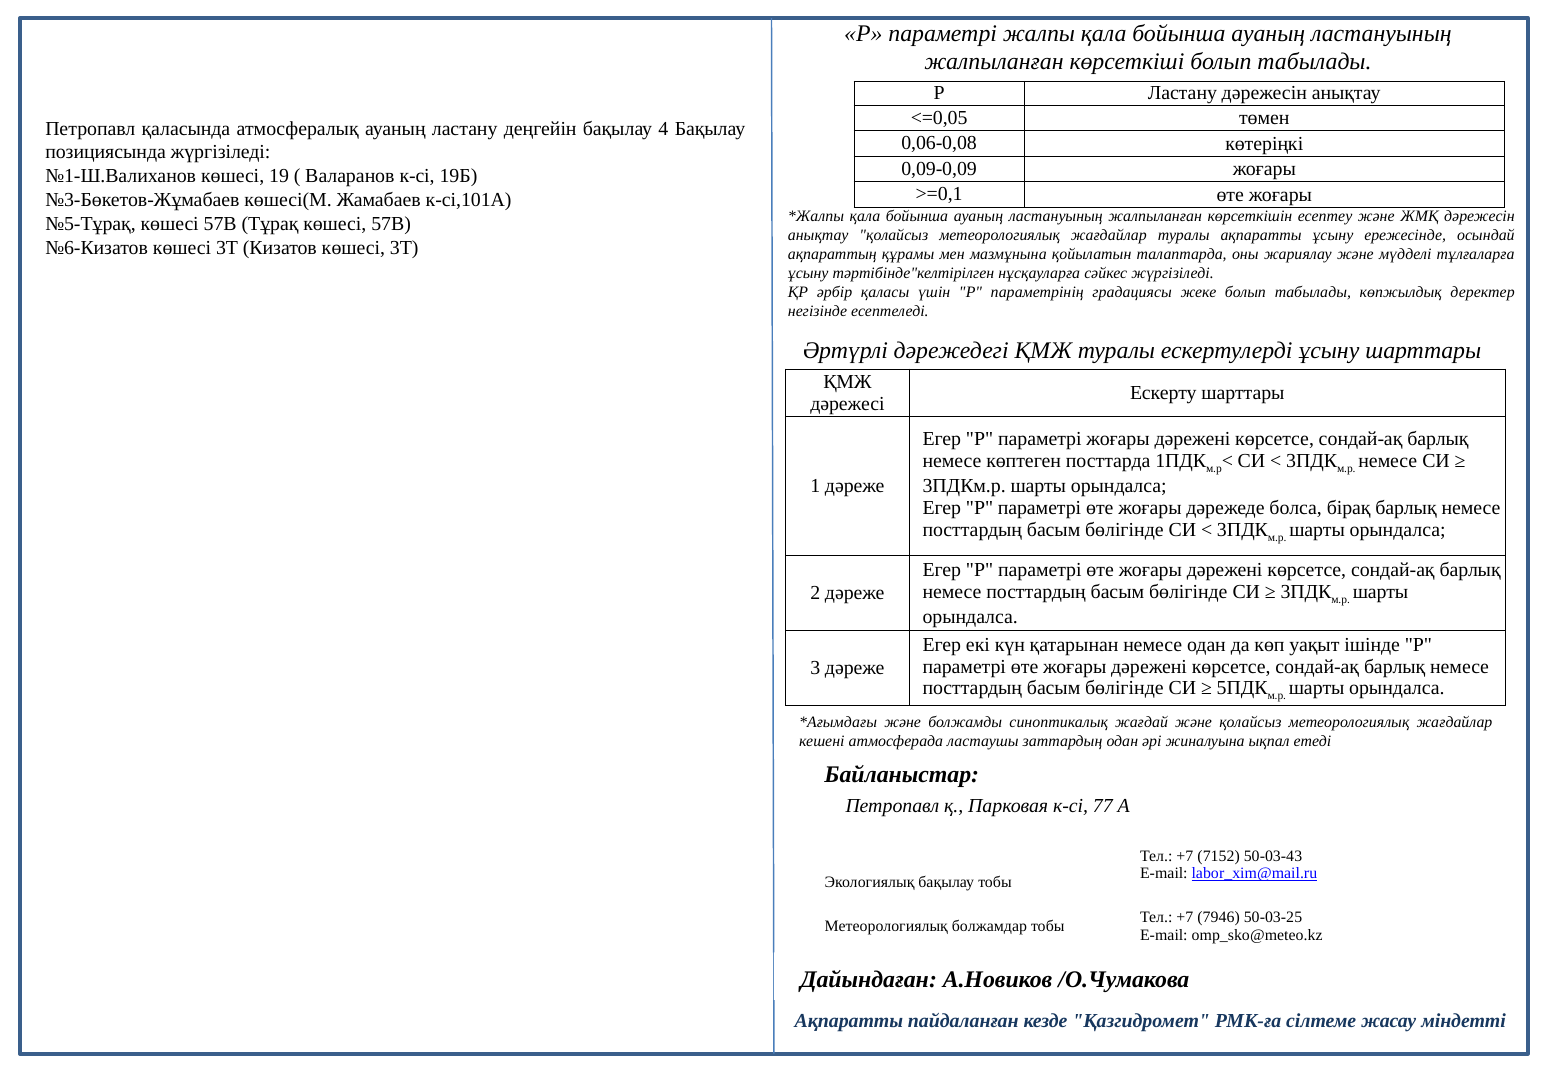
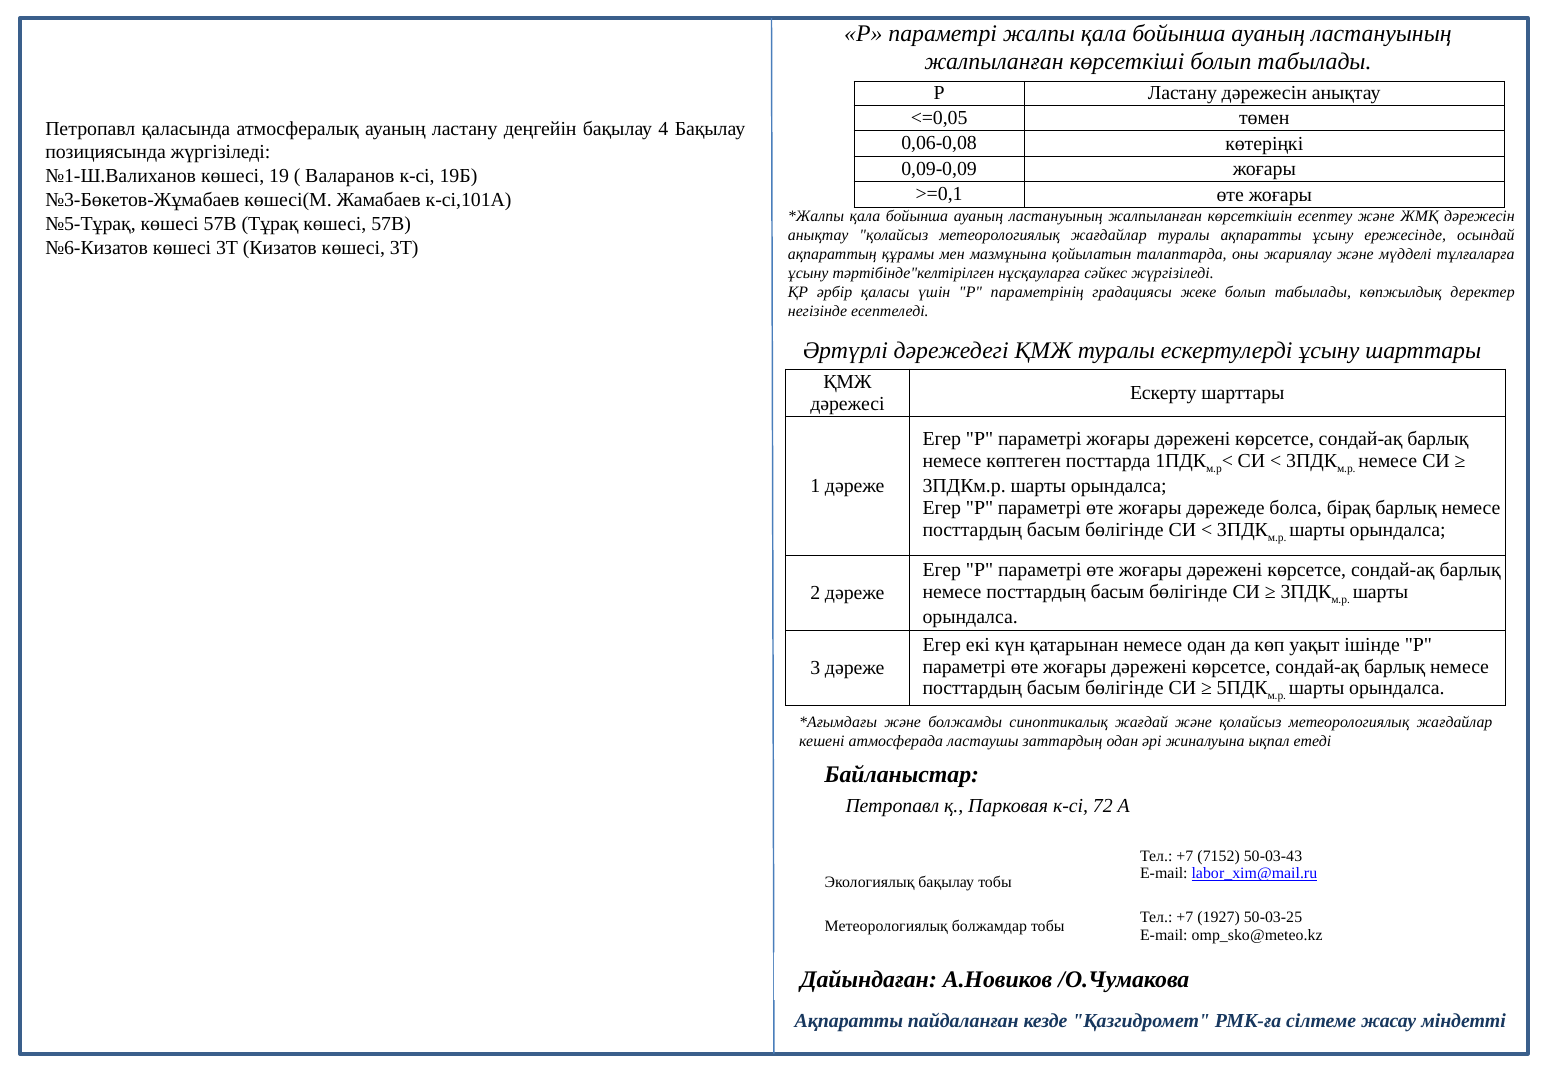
77: 77 -> 72 (1103, 805)
7946: 7946 -> 1927 (1219, 917)
